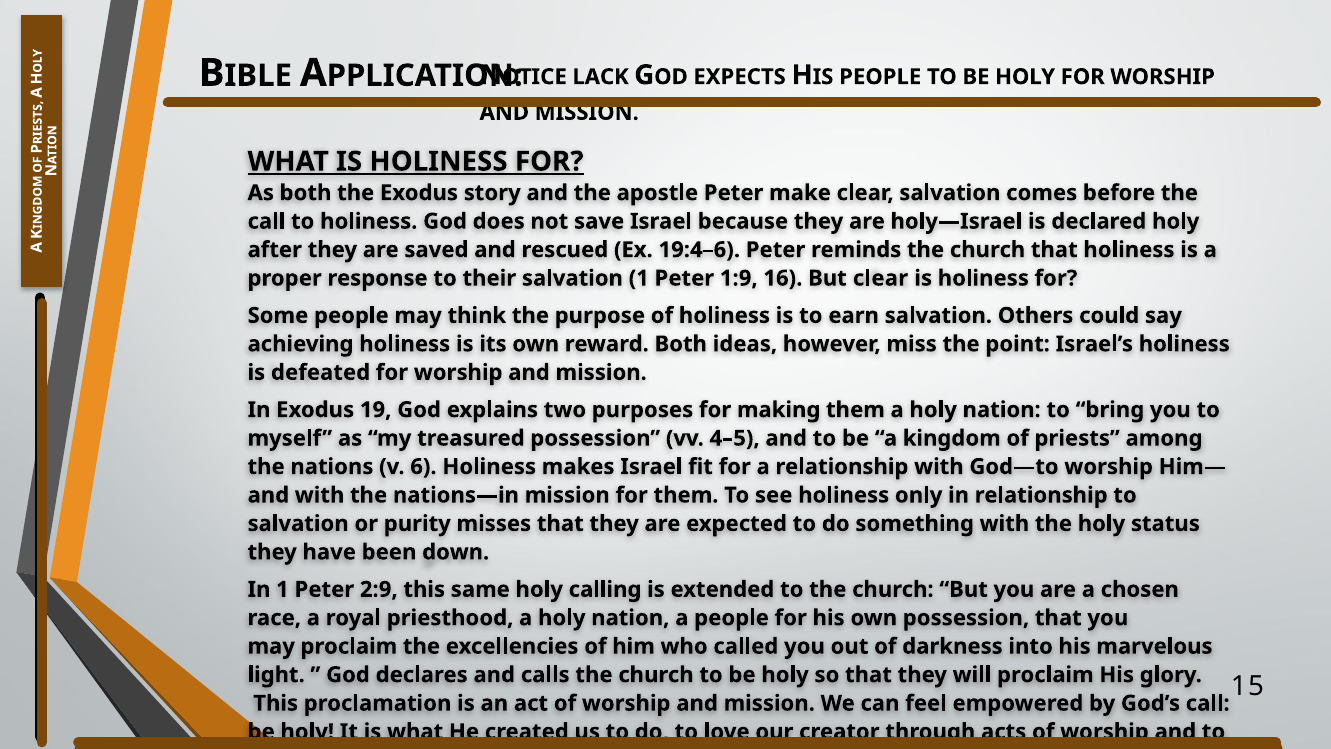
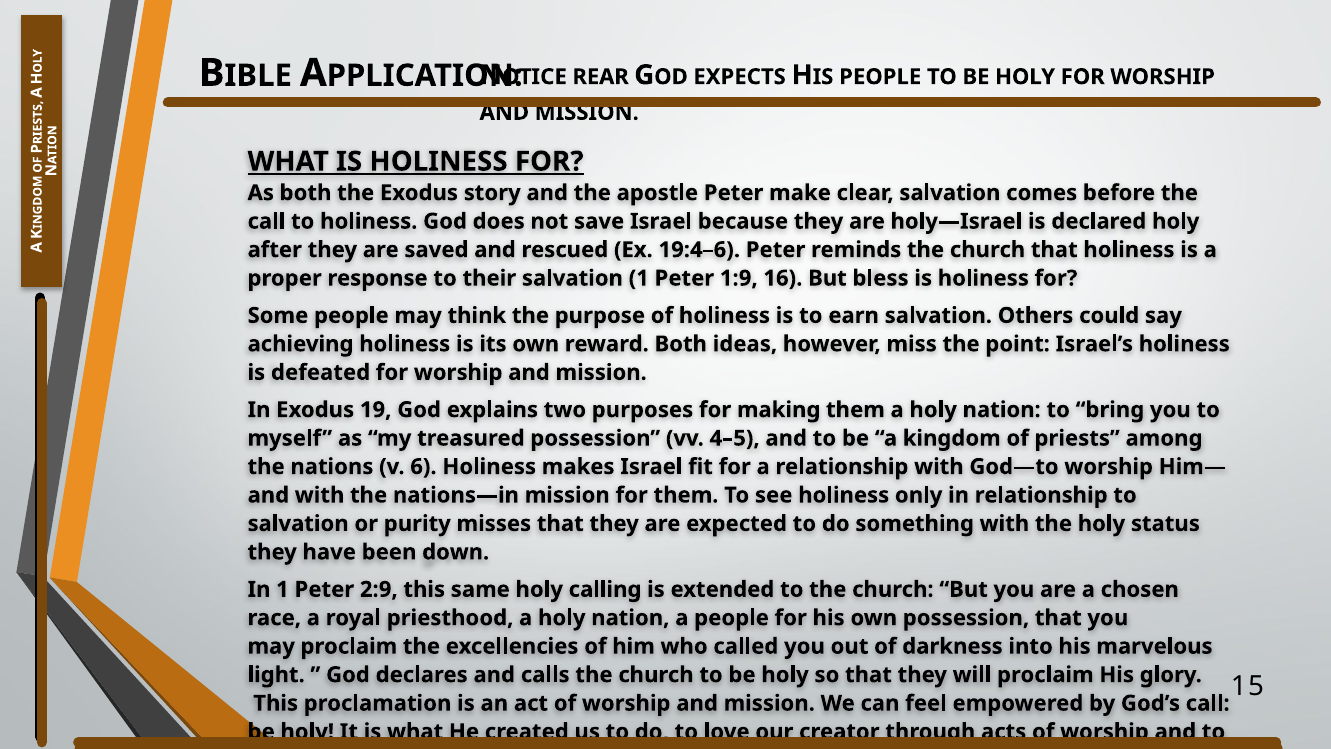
LACK: LACK -> REAR (601, 77)
But clear: clear -> bless (881, 278)
